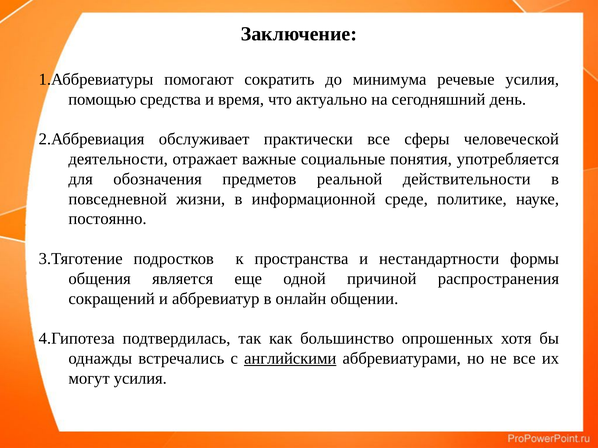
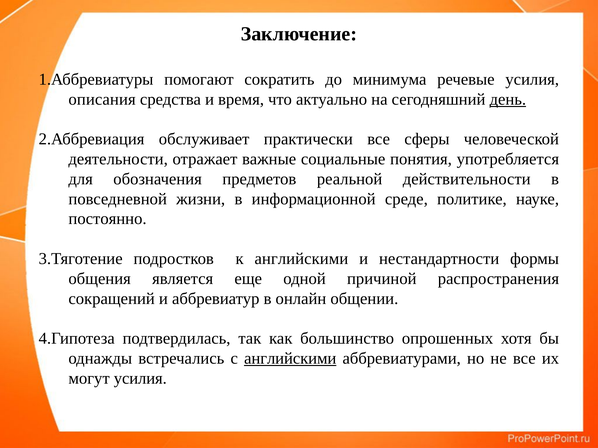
помощью: помощью -> описания (102, 99)
день underline: none -> present (508, 99)
к пространства: пространства -> английскими (301, 259)
